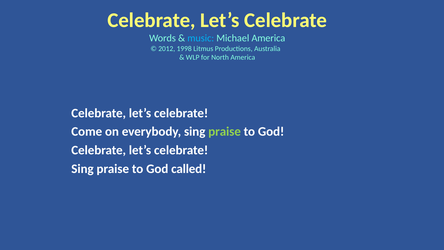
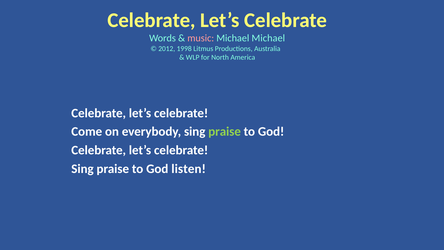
music colour: light blue -> pink (201, 38)
Michael America: America -> Michael (268, 38)
called: called -> listen (189, 169)
